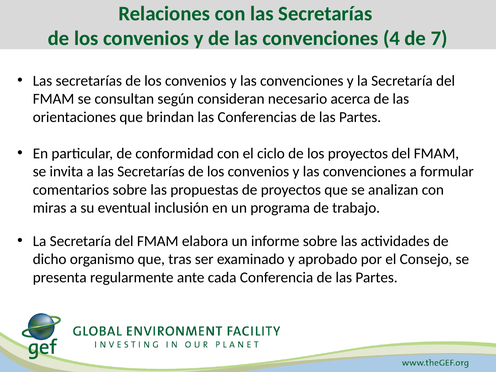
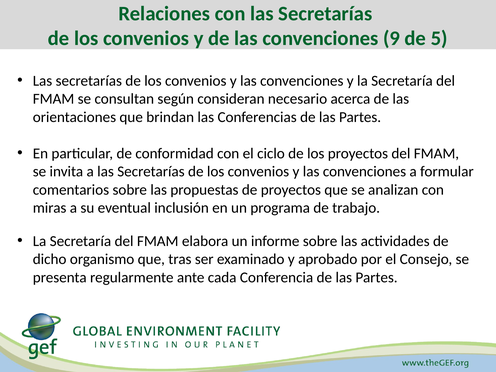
4: 4 -> 9 (391, 38)
7: 7 -> 5 (439, 38)
